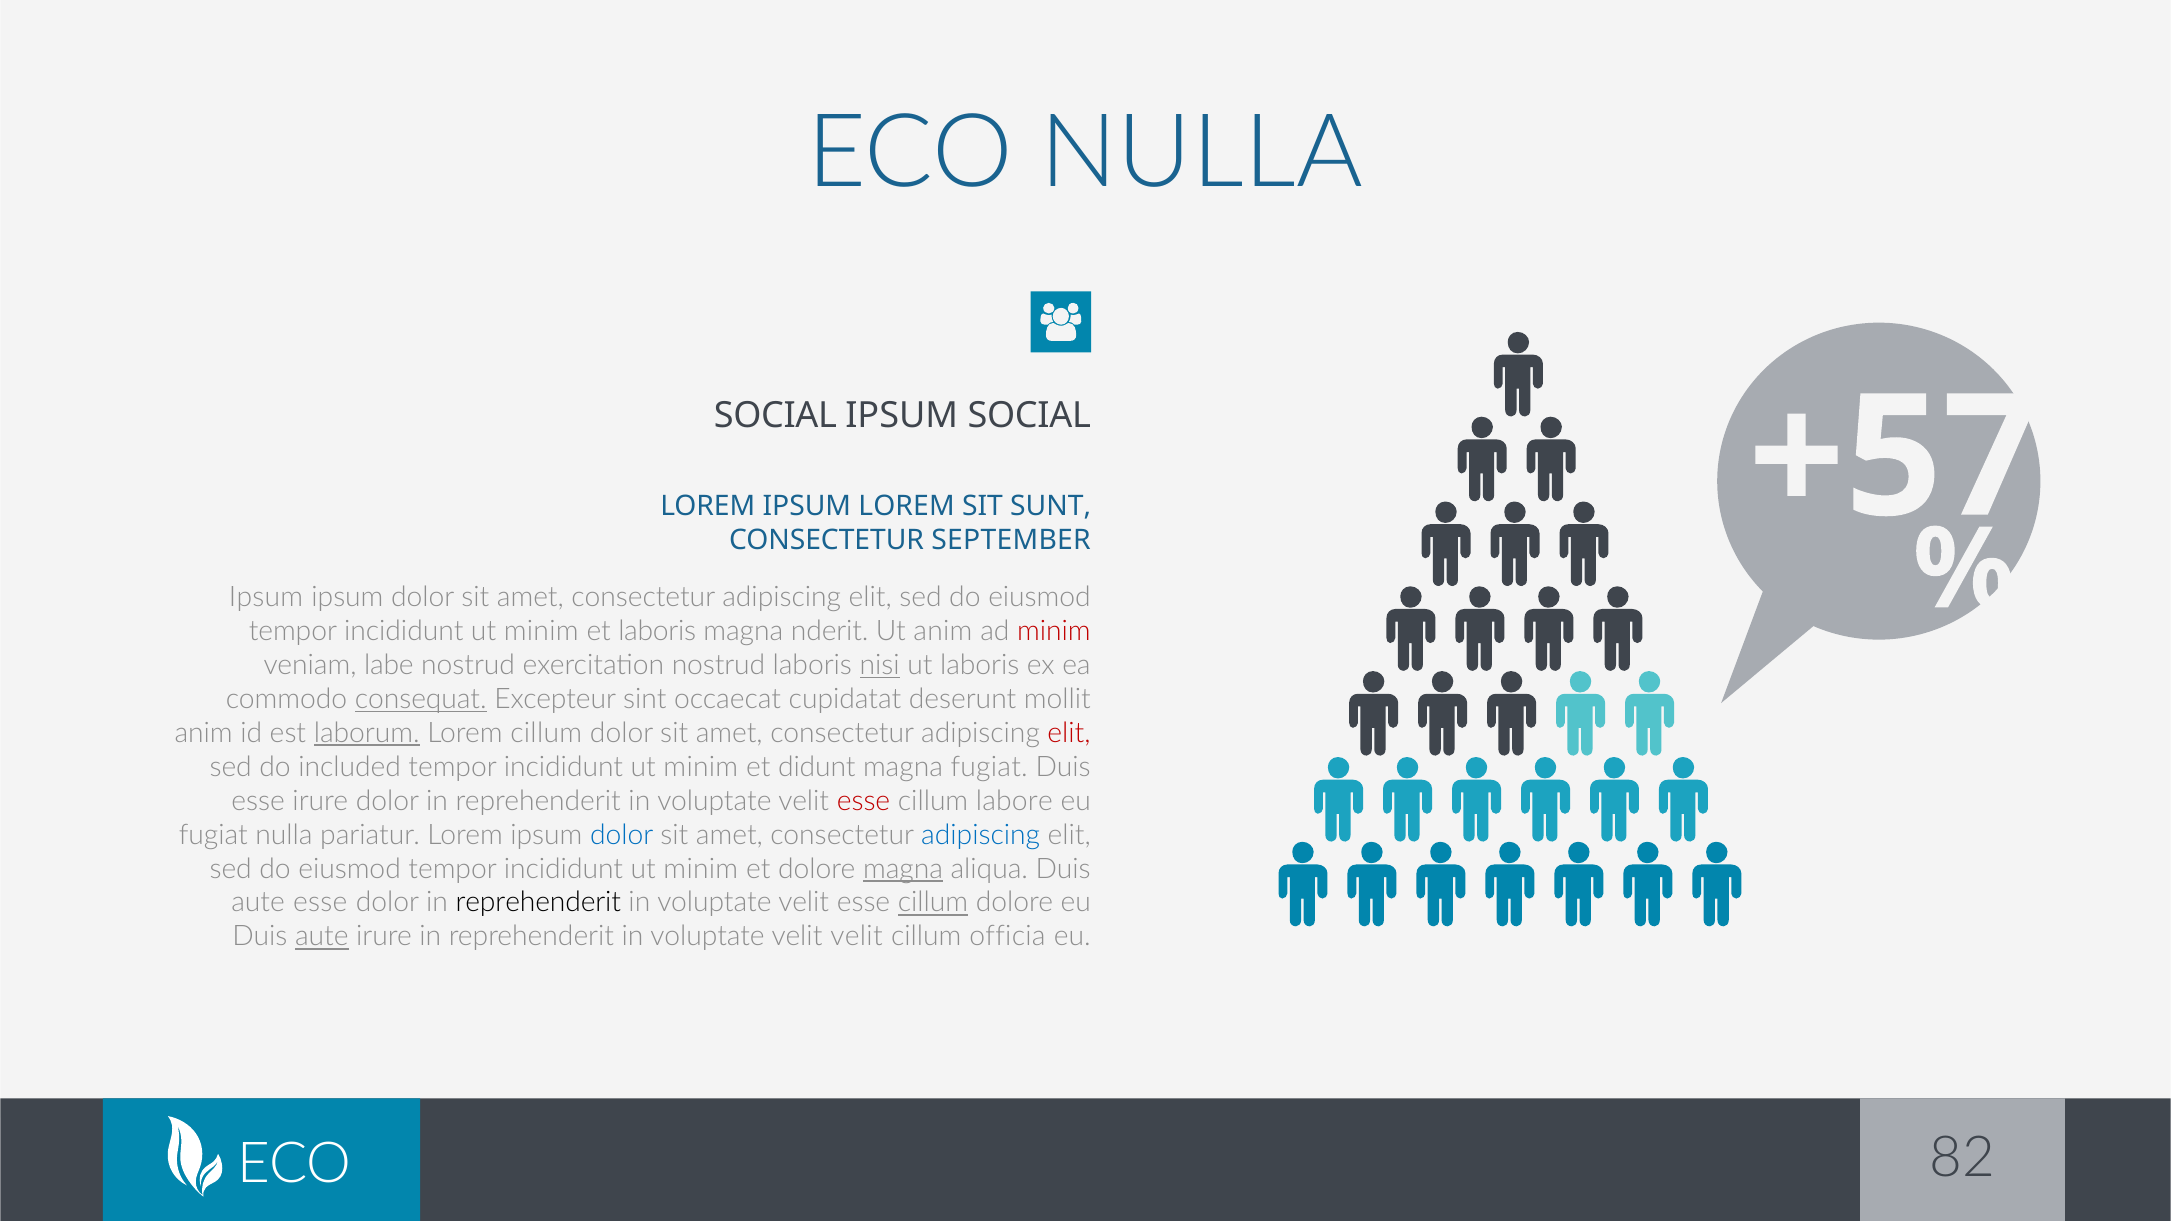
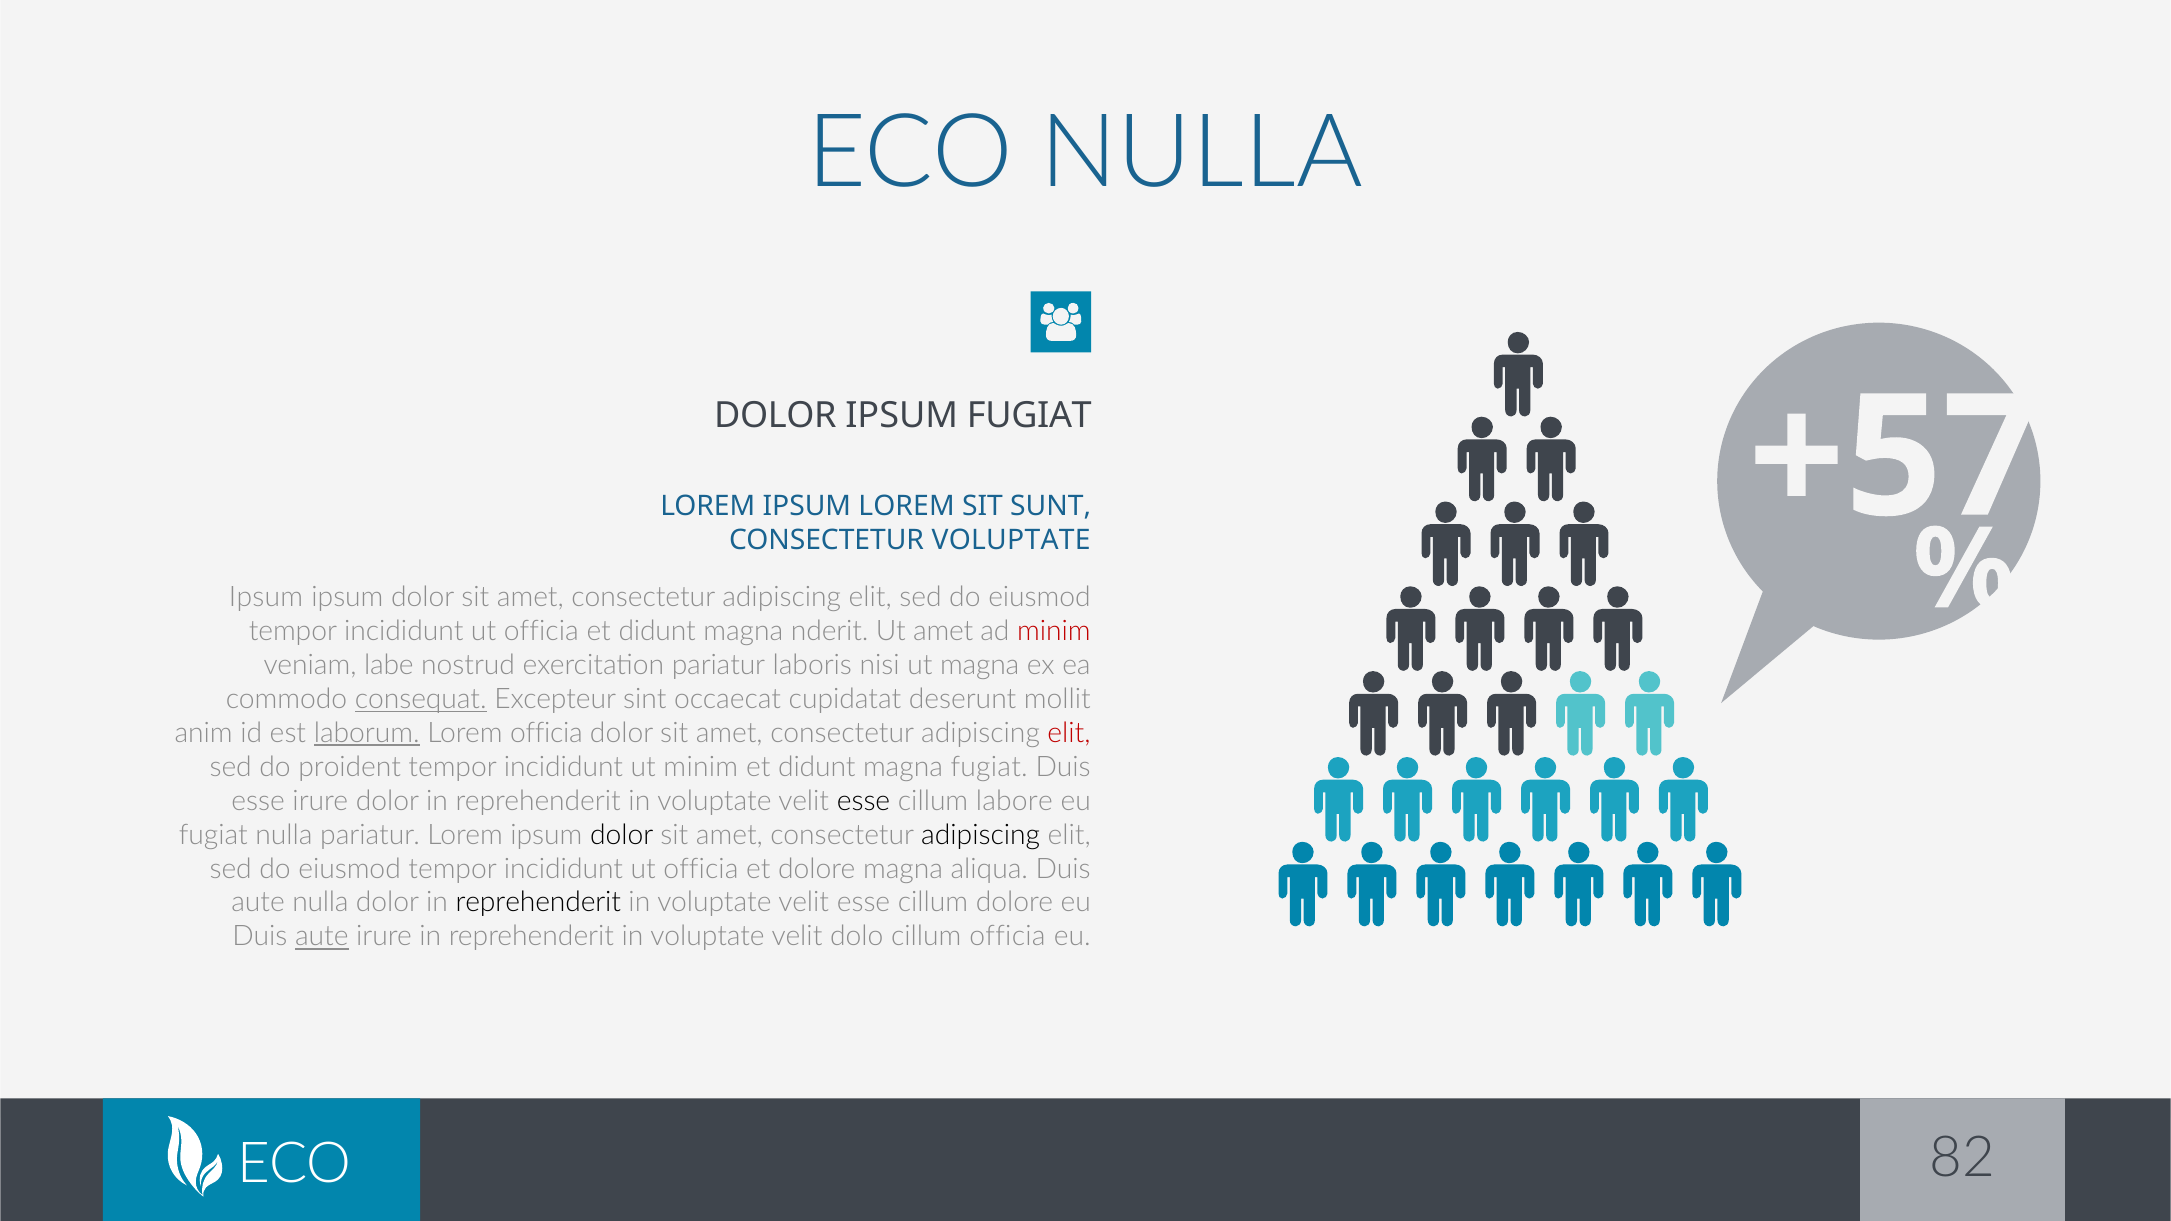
SOCIAL: SOCIAL -> DOLOR (775, 416)
IPSUM SOCIAL: SOCIAL -> FUGIAT (1029, 416)
CONSECTETUR SEPTEMBER: SEPTEMBER -> VOLUPTATE (1011, 540)
minim: minim -> officia (541, 631)
laboris: laboris -> didunt (657, 631)
Ut anim: anim -> amet (943, 631)
exercitation nostrud: nostrud -> pariatur (718, 665)
nisi underline: present -> none (880, 665)
ut laboris: laboris -> magna (980, 665)
Lorem cillum: cillum -> officia (546, 733)
included: included -> proident (350, 767)
esse colour: red -> black (864, 801)
dolor colour: blue -> black (622, 835)
adipiscing colour: blue -> black (981, 835)
minim: minim -> officia (701, 869)
magna underline: present -> none (903, 869)
aute esse: esse -> nulla (320, 903)
cillum underline: present -> none (933, 903)
velit velit: velit -> dolo (857, 937)
